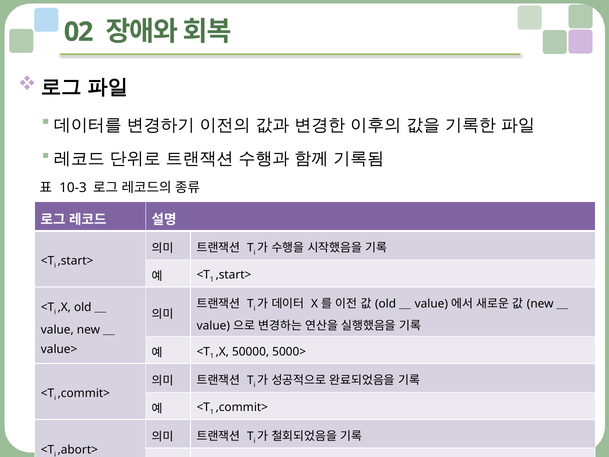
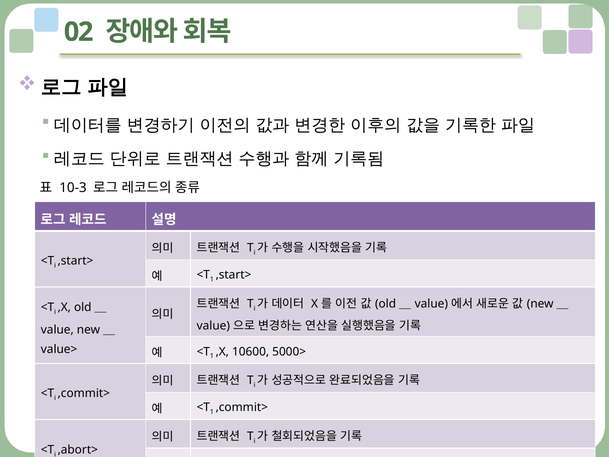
50000: 50000 -> 10600 (251, 351)
